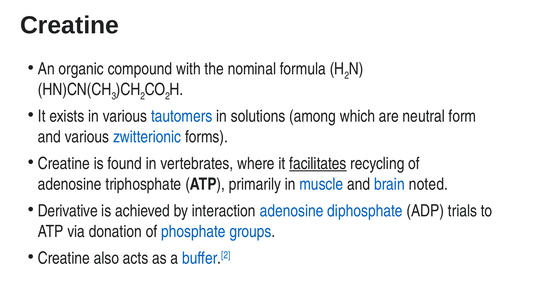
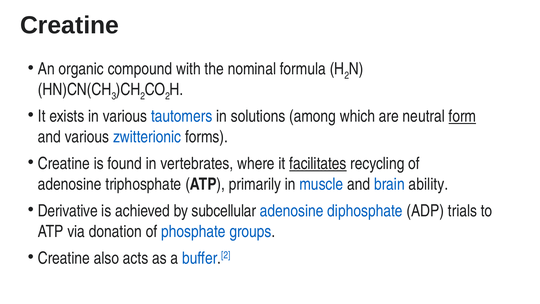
form underline: none -> present (462, 116)
noted: noted -> ability (428, 184)
interaction: interaction -> subcellular (224, 211)
